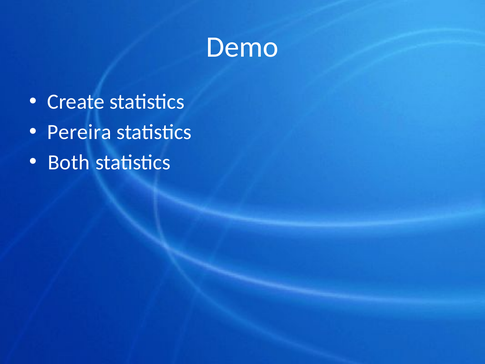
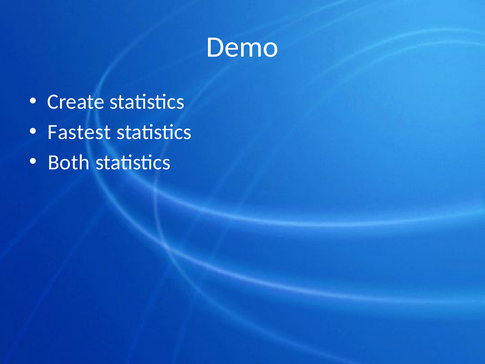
Pereira: Pereira -> Fastest (79, 132)
